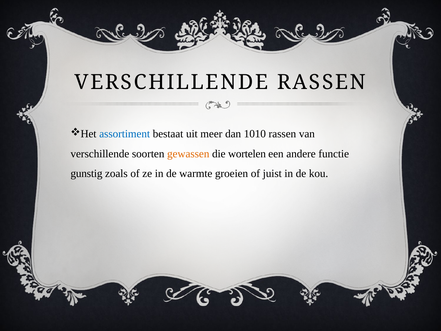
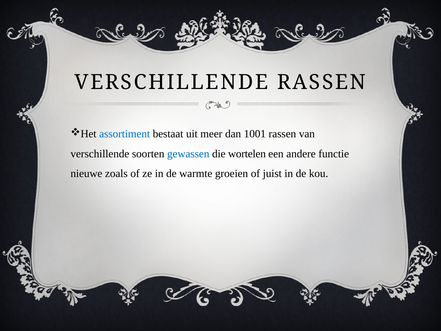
1010: 1010 -> 1001 (255, 134)
gewassen colour: orange -> blue (188, 154)
gunstig: gunstig -> nieuwe (86, 173)
